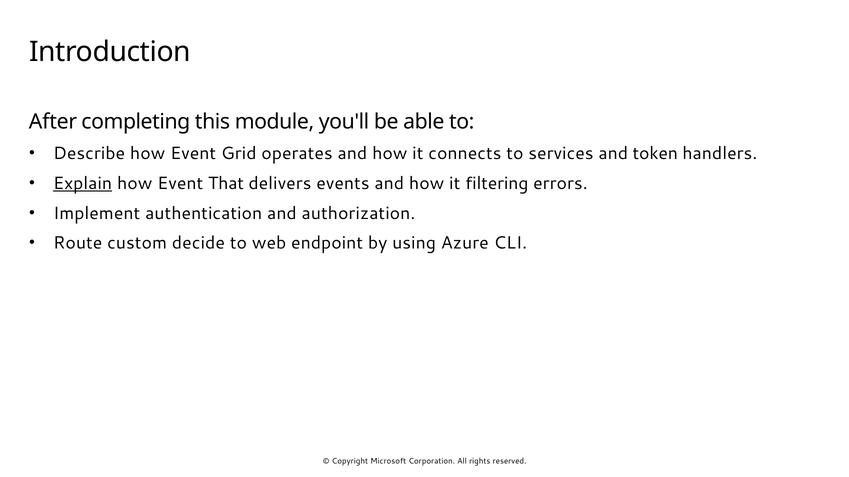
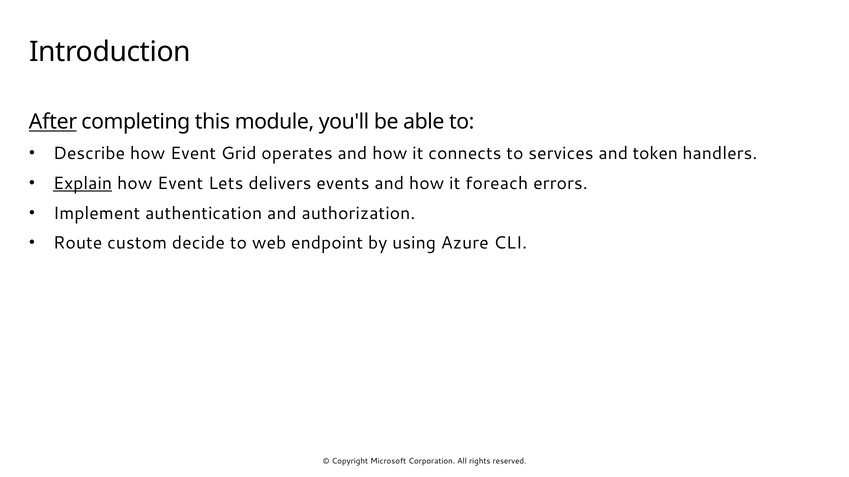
After underline: none -> present (53, 122)
That: That -> Lets (226, 184)
filtering: filtering -> foreach (497, 184)
